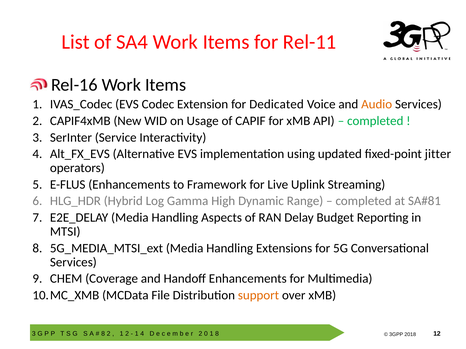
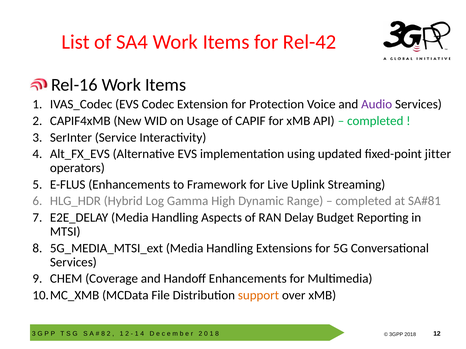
Rel-11: Rel-11 -> Rel-42 (310, 42)
Dedicated: Dedicated -> Protection (277, 105)
Audio colour: orange -> purple (377, 105)
